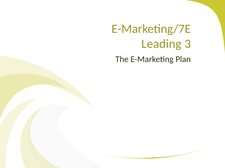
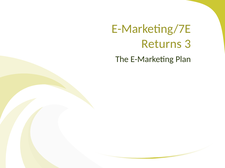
Leading: Leading -> Returns (162, 44)
